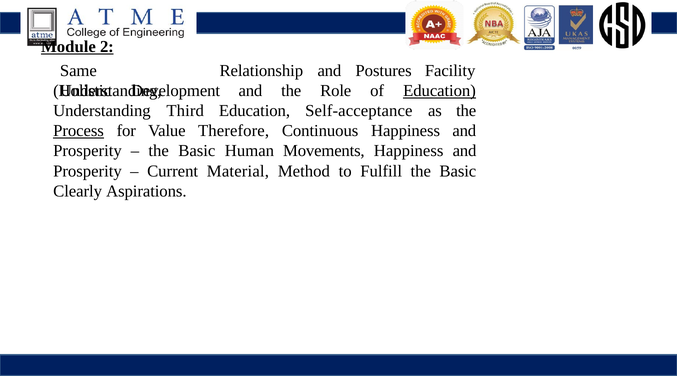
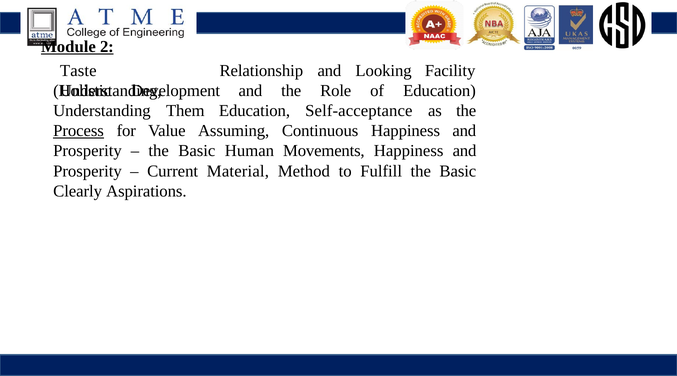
Same: Same -> Taste (78, 71)
Postures: Postures -> Looking (384, 71)
Education underline: present -> none (440, 91)
Third: Third -> Them (185, 111)
Therefore: Therefore -> Assuming (234, 131)
